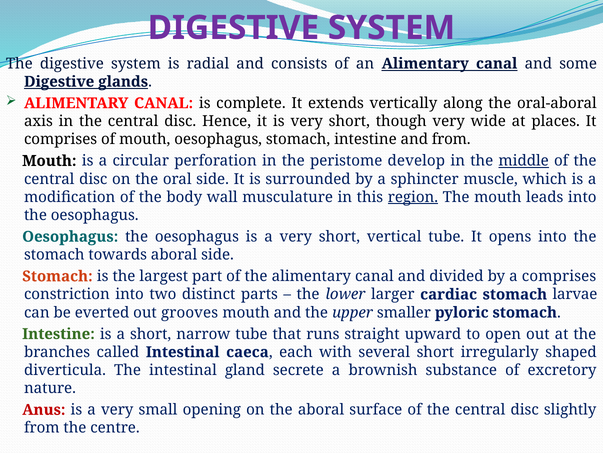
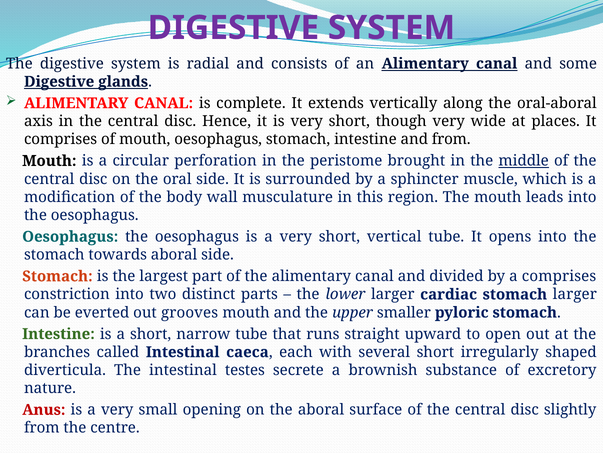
develop: develop -> brought (416, 161)
region underline: present -> none (413, 197)
stomach larvae: larvae -> larger (575, 294)
gland: gland -> testes (245, 370)
